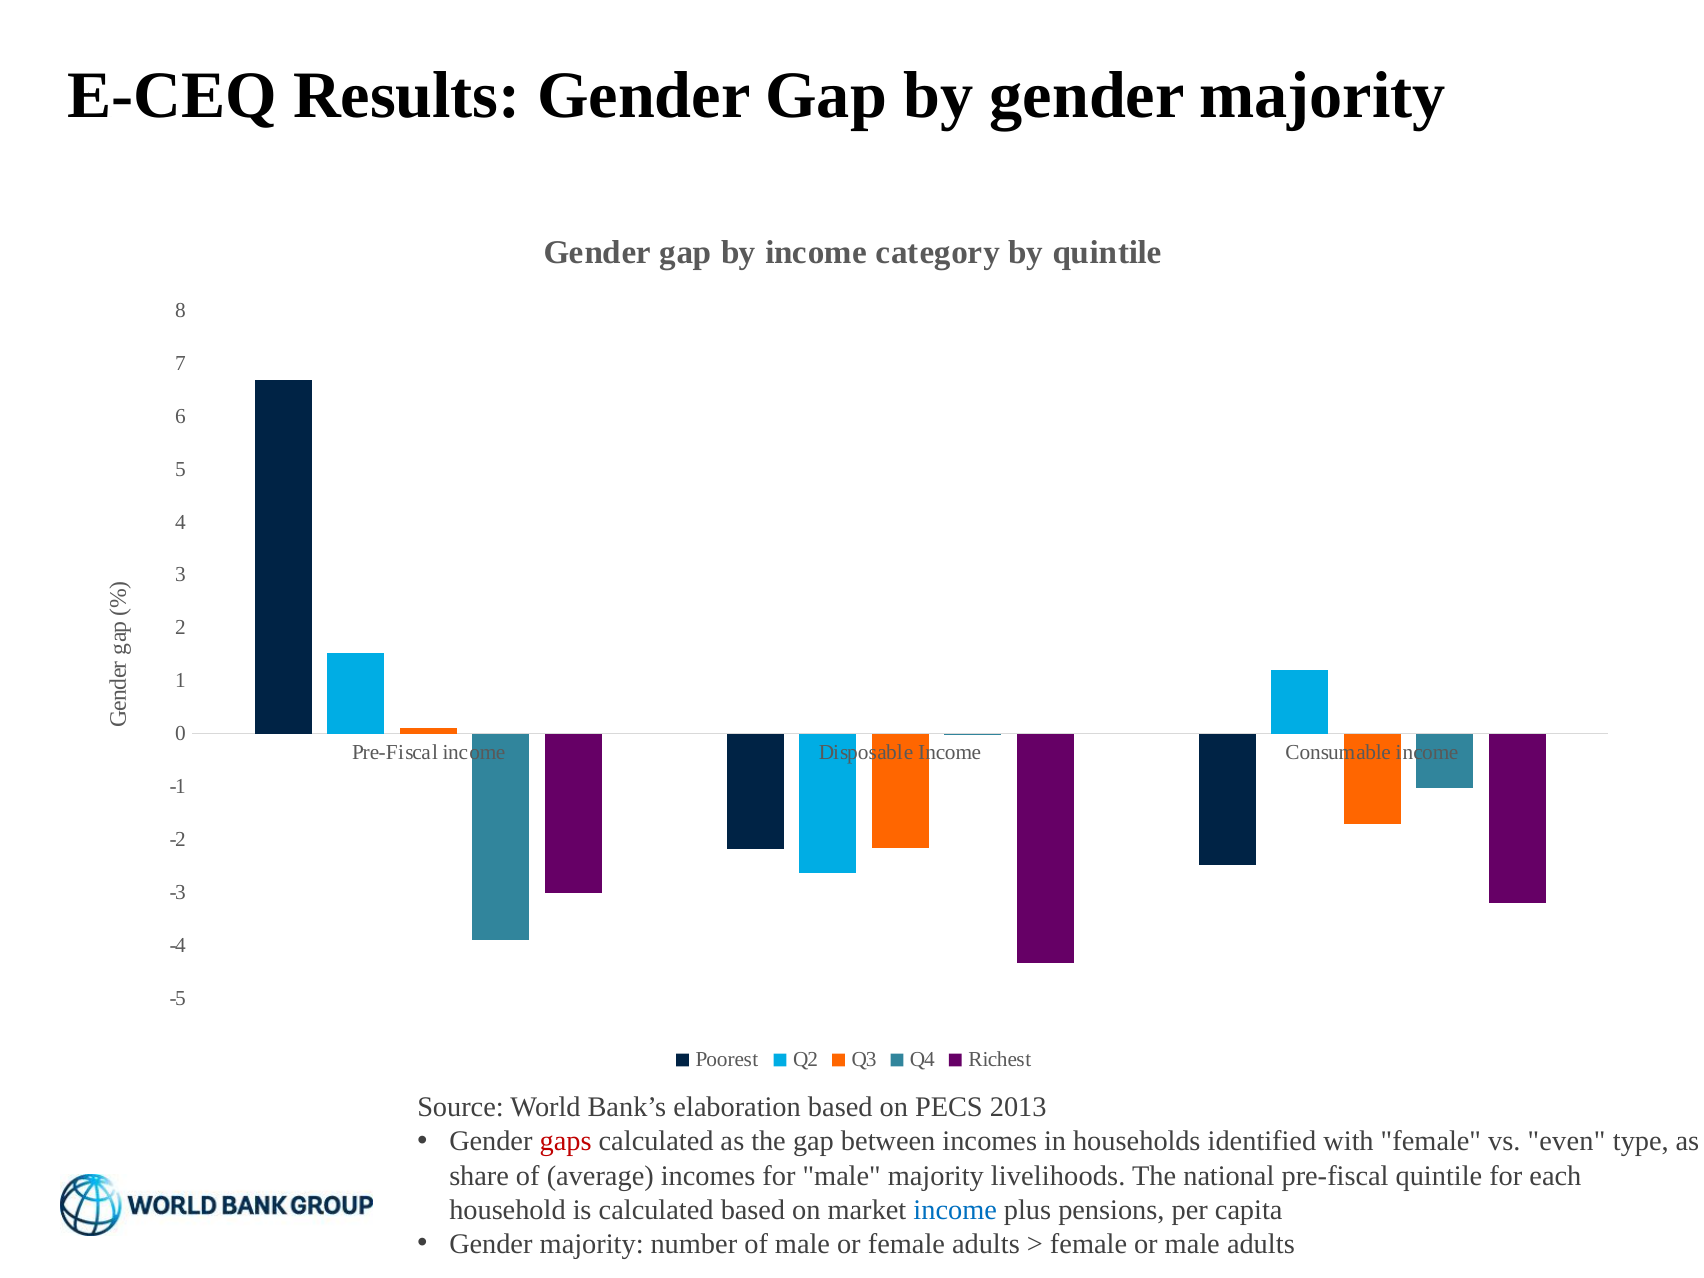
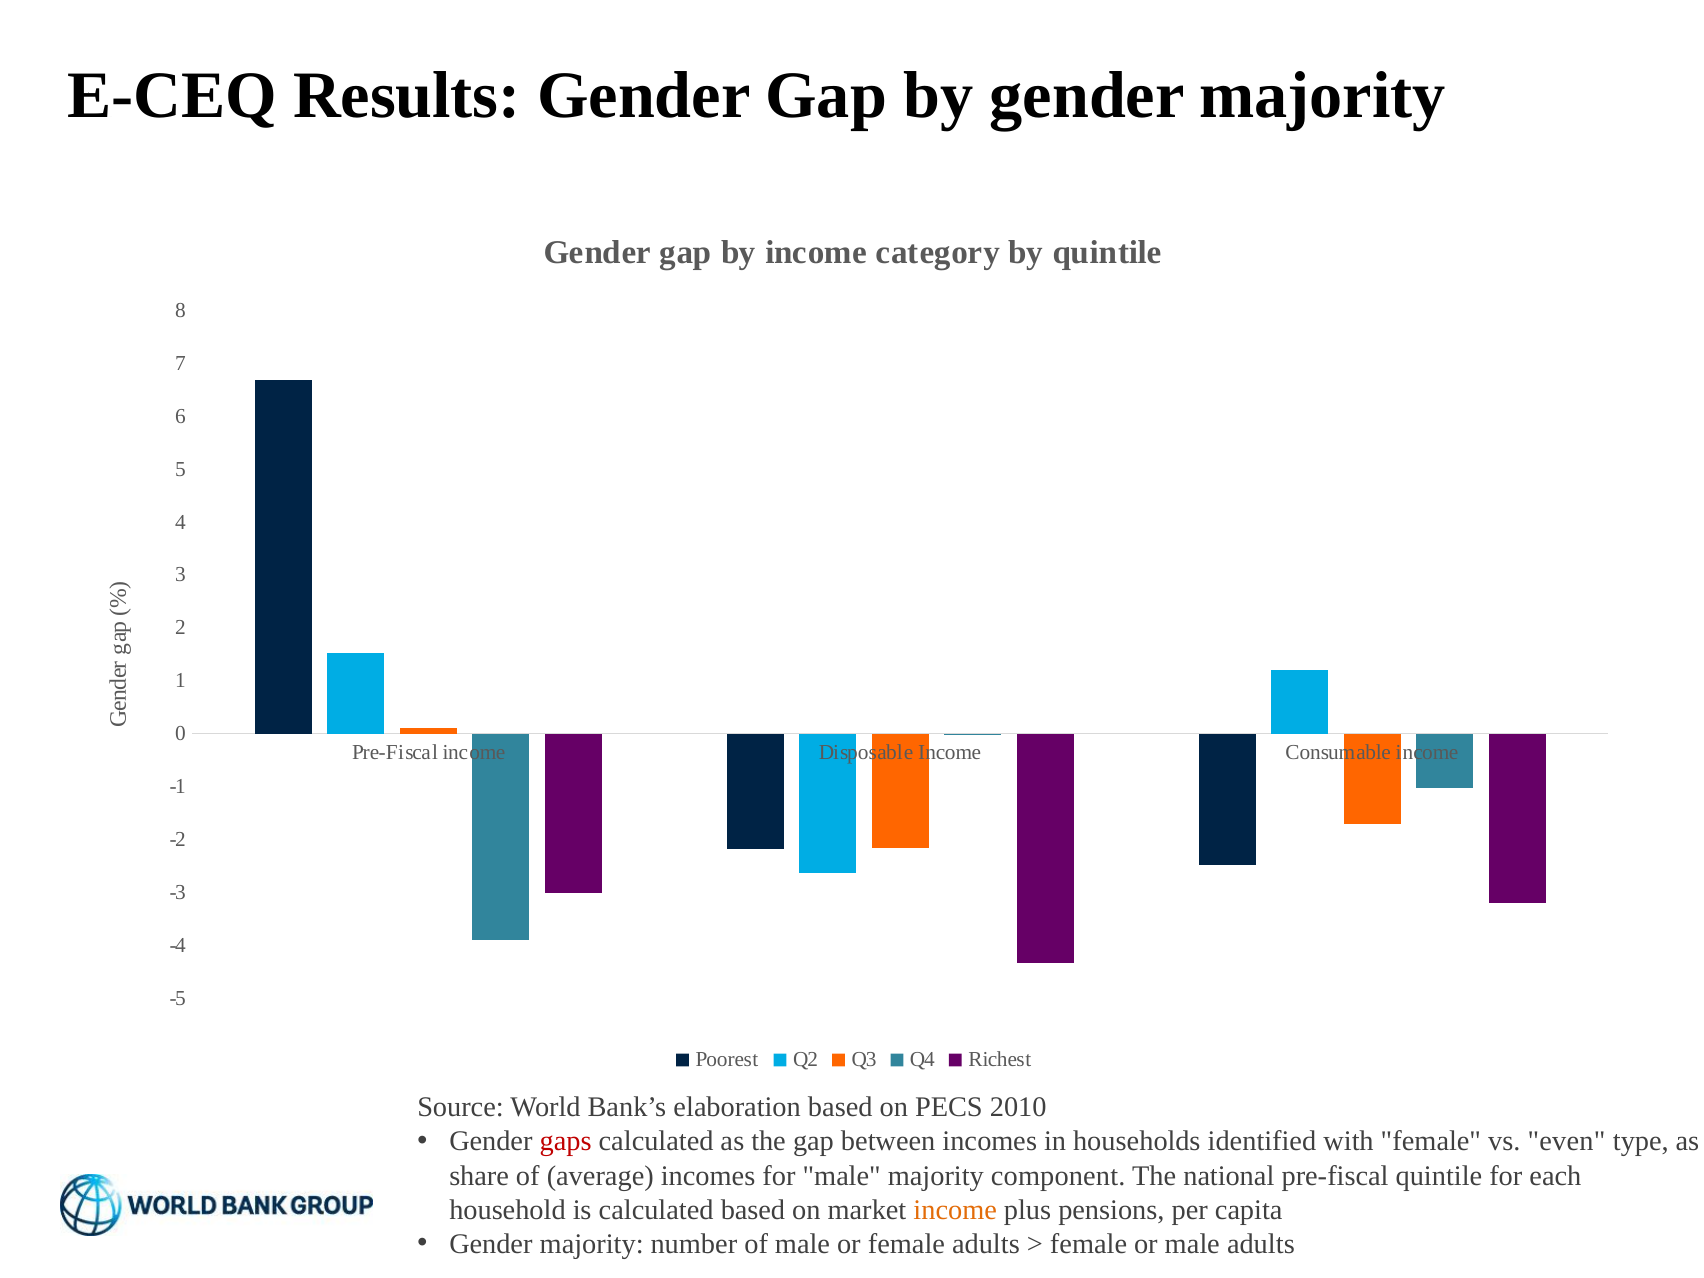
2013: 2013 -> 2010 (1018, 1107)
livelihoods: livelihoods -> component (1058, 1176)
income colour: blue -> orange (955, 1210)
